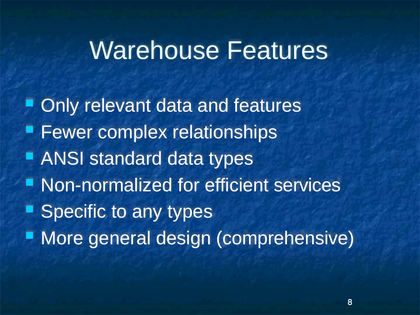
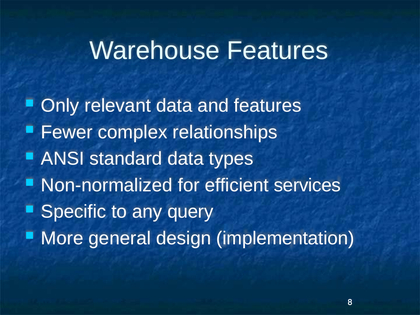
any types: types -> query (190, 212)
comprehensive: comprehensive -> implementation (285, 238)
